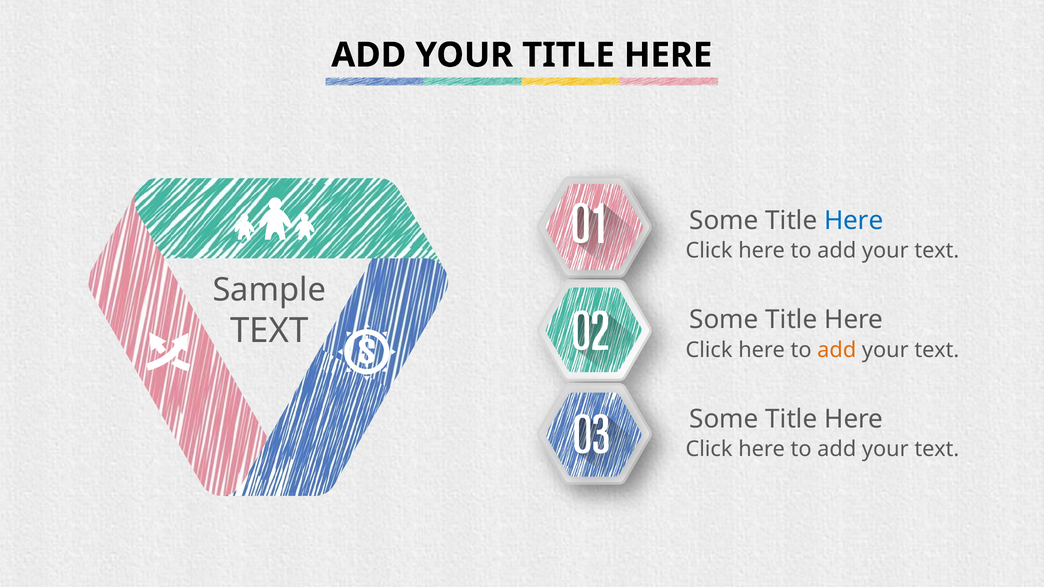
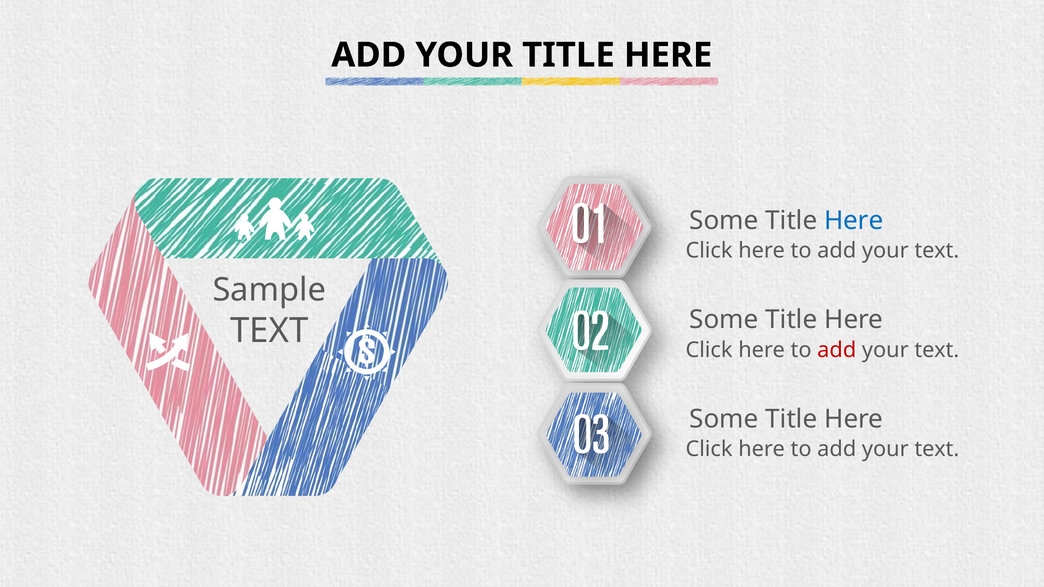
add colour: orange -> red (837, 350)
